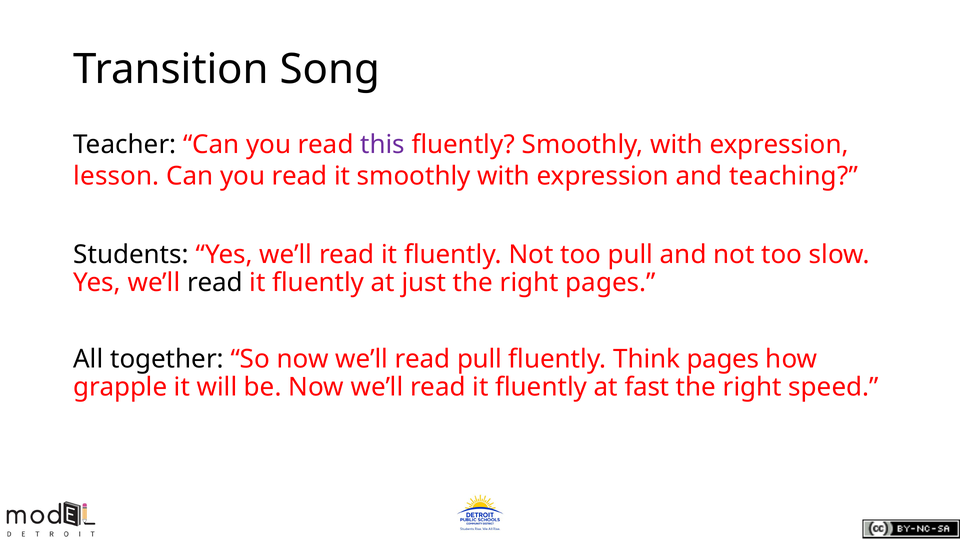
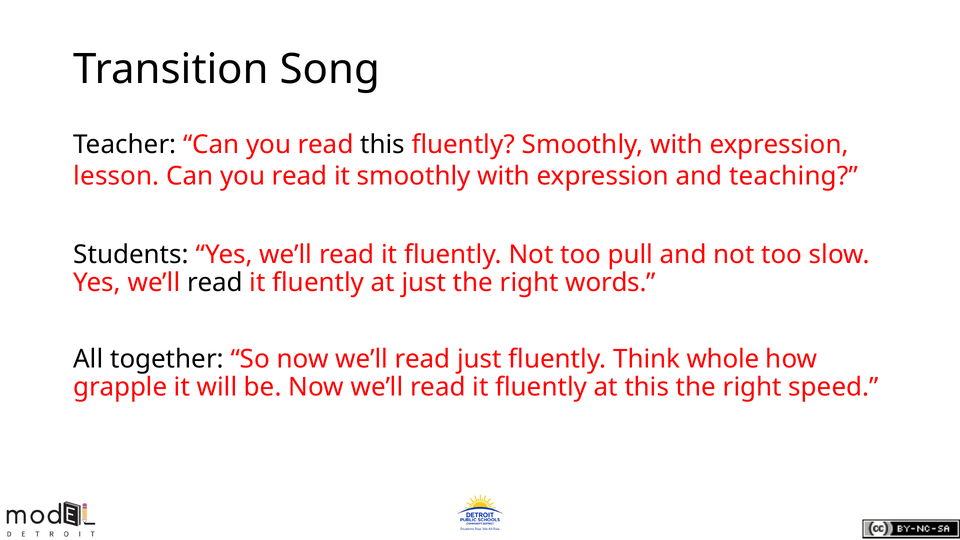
this colour: purple -> black (383, 145)
right pages: pages -> words (611, 283)
read pull: pull -> just (479, 359)
Think pages: pages -> whole (723, 359)
at fast: fast -> this (647, 387)
